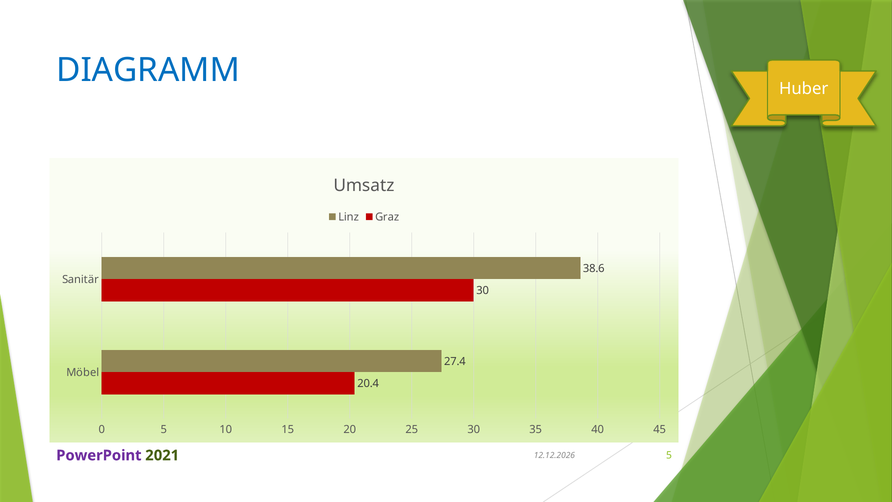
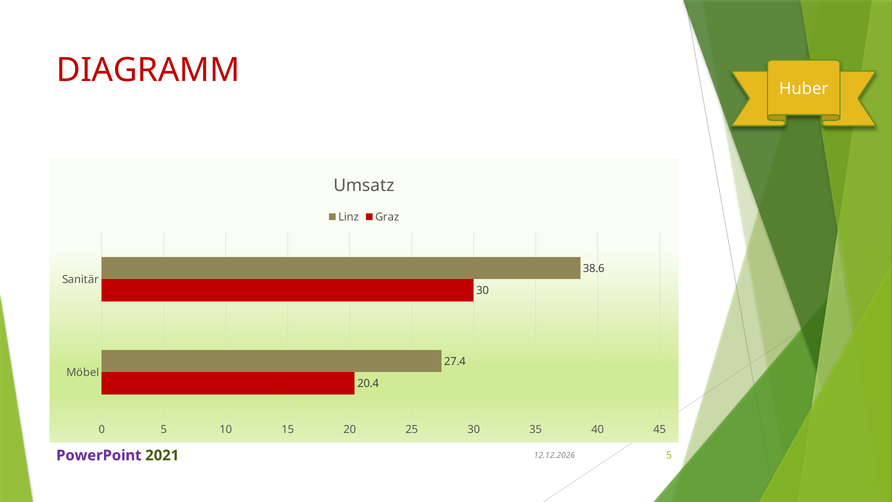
DIAGRAMM colour: blue -> red (148, 70)
